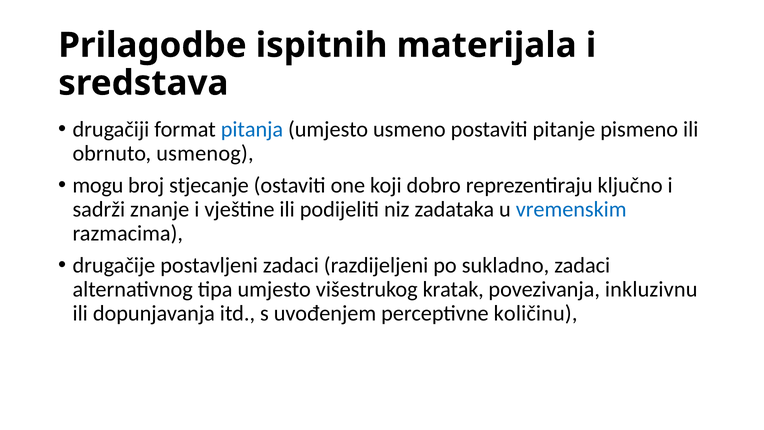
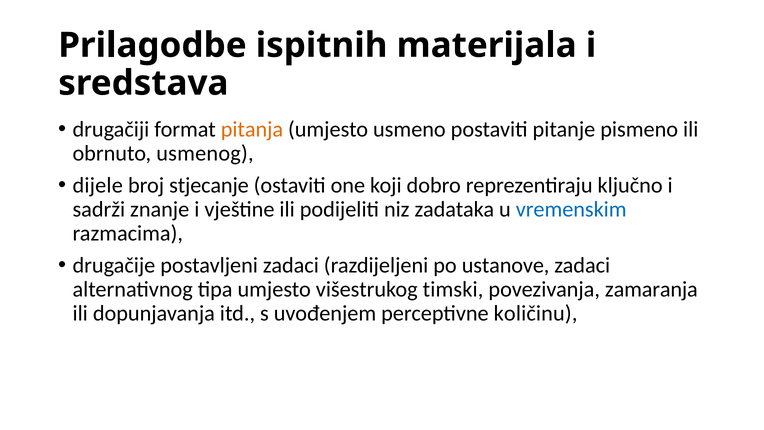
pitanja colour: blue -> orange (252, 129)
mogu: mogu -> dijele (98, 185)
sukladno: sukladno -> ustanove (506, 265)
kratak: kratak -> timski (453, 289)
inkluzivnu: inkluzivnu -> zamaranja (651, 289)
